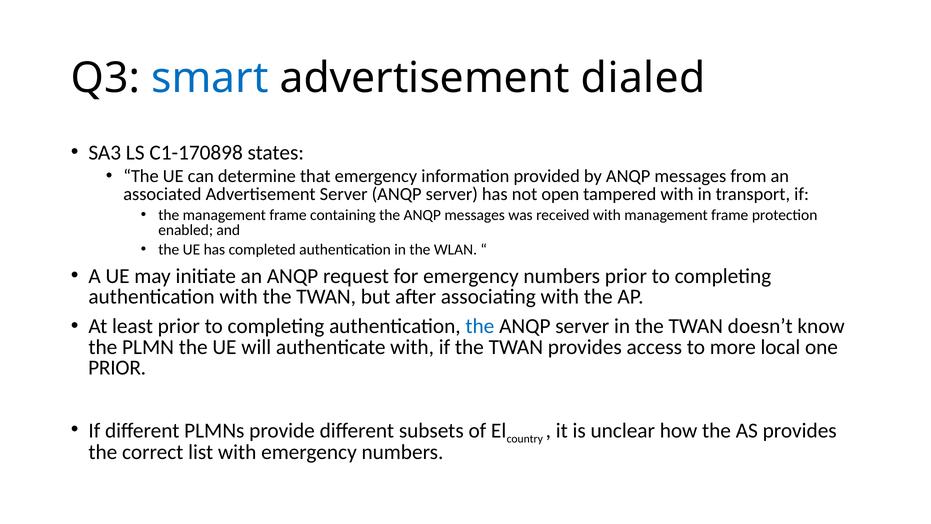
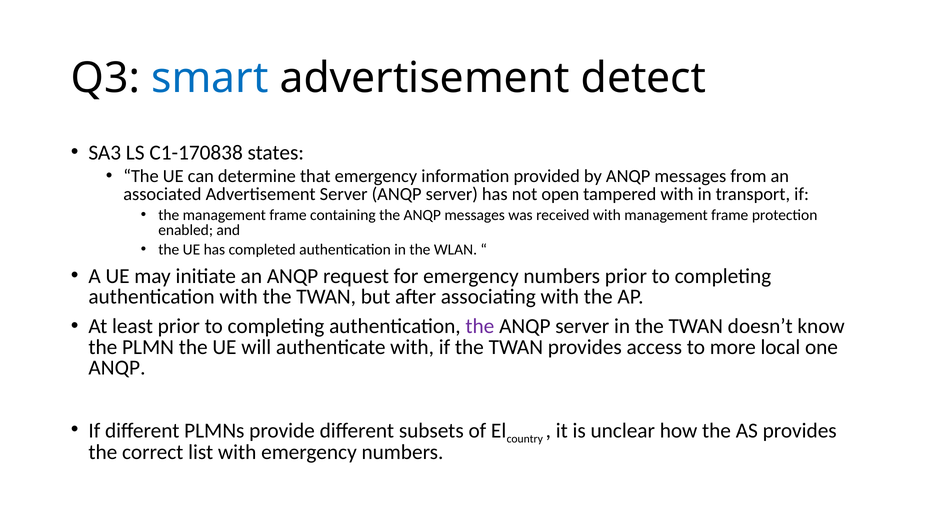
dialed: dialed -> detect (644, 78)
C1-170898: C1-170898 -> C1-170838 (196, 152)
the colour: blue -> purple (480, 326)
PRIOR: PRIOR -> ANQP (117, 368)
